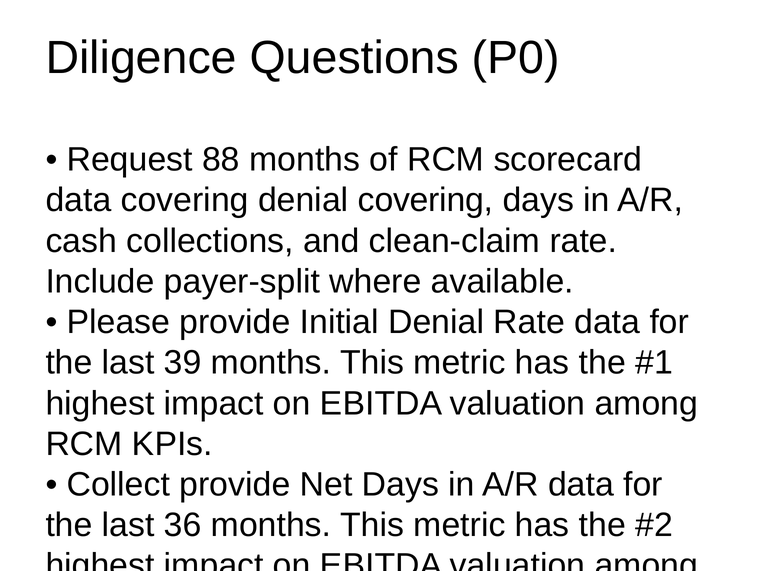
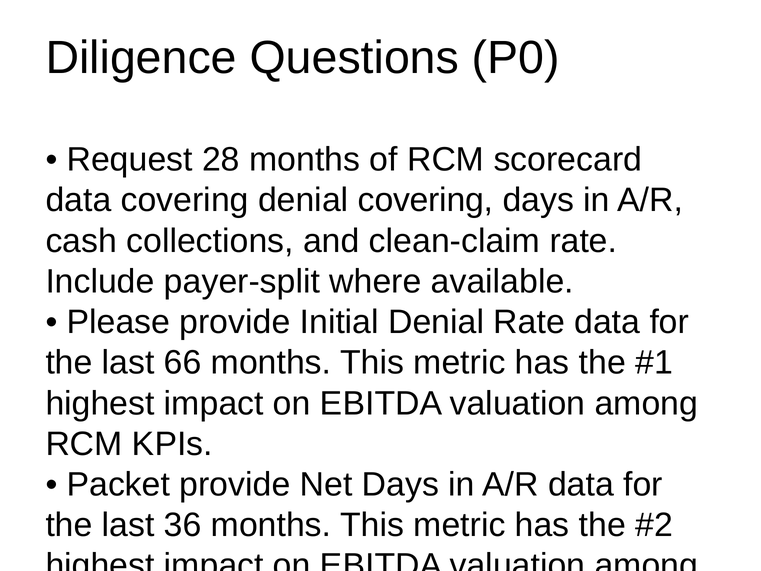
88: 88 -> 28 (221, 160)
39: 39 -> 66 (183, 363)
Collect: Collect -> Packet (118, 484)
